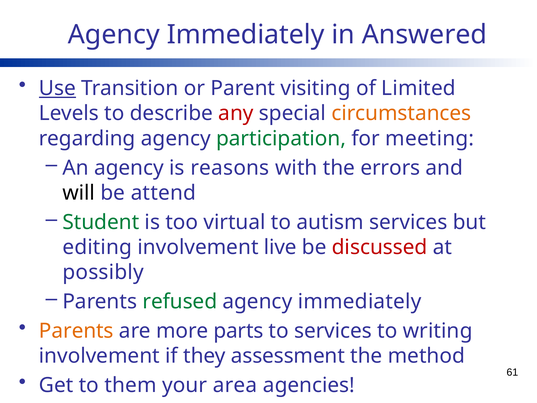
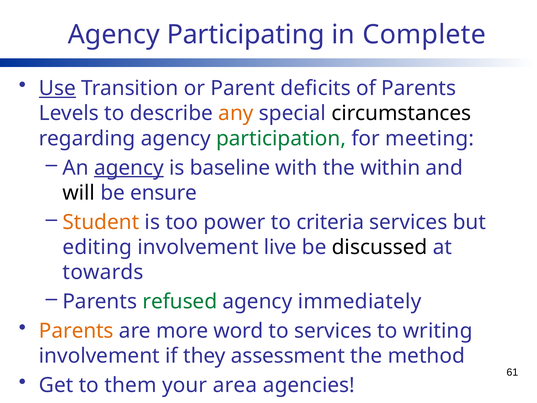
Immediately: Immediately -> Participating (246, 35)
Answered: Answered -> Complete (424, 35)
visiting: visiting -> deficits (316, 88)
of Limited: Limited -> Parents (419, 88)
any colour: red -> orange (236, 113)
circumstances colour: orange -> black (401, 113)
agency underline: none -> present (129, 168)
reasons: reasons -> baseline (230, 168)
errors: errors -> within (390, 168)
attend: attend -> ensure (164, 193)
Student colour: green -> orange (101, 222)
virtual: virtual -> power (235, 222)
autism: autism -> criteria (330, 222)
discussed colour: red -> black (380, 247)
possibly: possibly -> towards (103, 272)
parts: parts -> word (238, 331)
